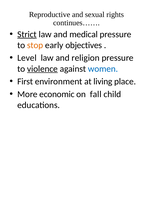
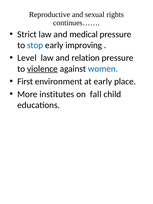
Strict underline: present -> none (27, 34)
stop colour: orange -> blue (35, 45)
objectives: objectives -> improving (84, 45)
religion: religion -> relation (86, 58)
at living: living -> early (103, 81)
economic: economic -> institutes (57, 94)
